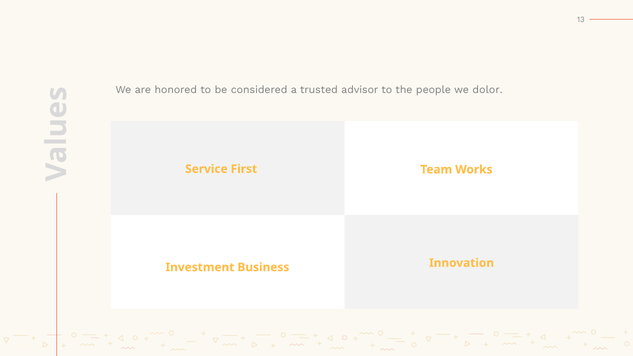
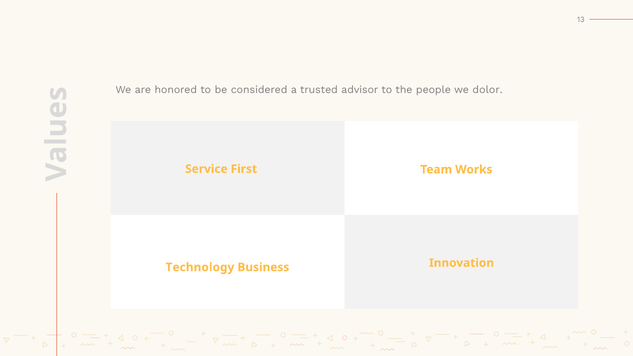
Investment: Investment -> Technology (200, 267)
